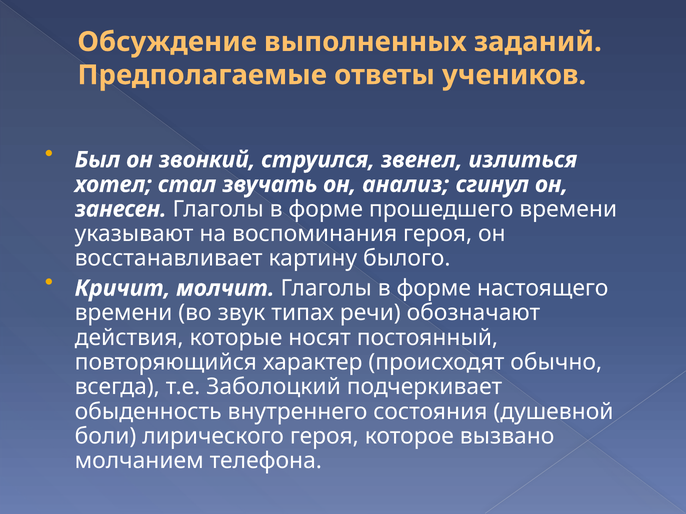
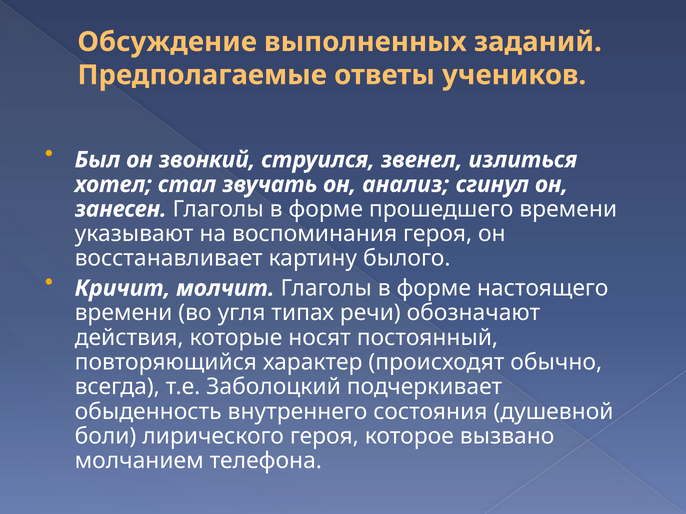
звук: звук -> угля (242, 313)
